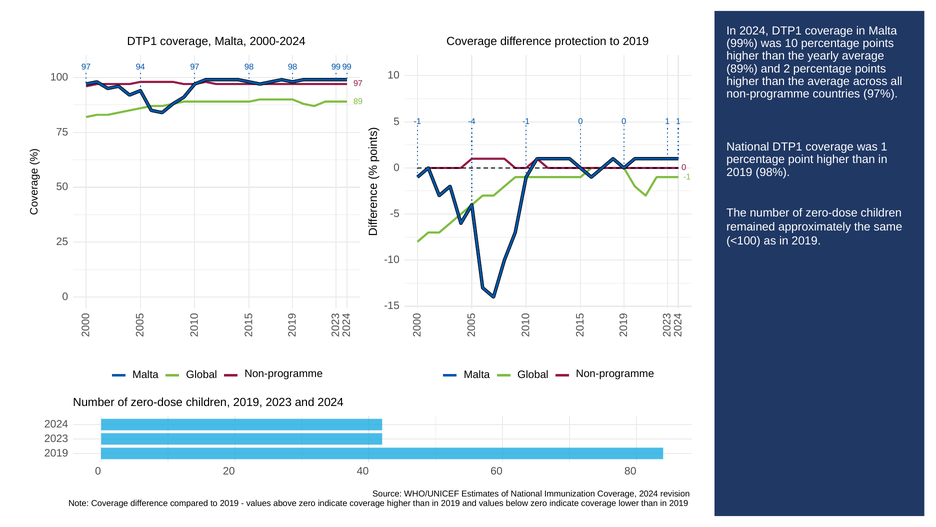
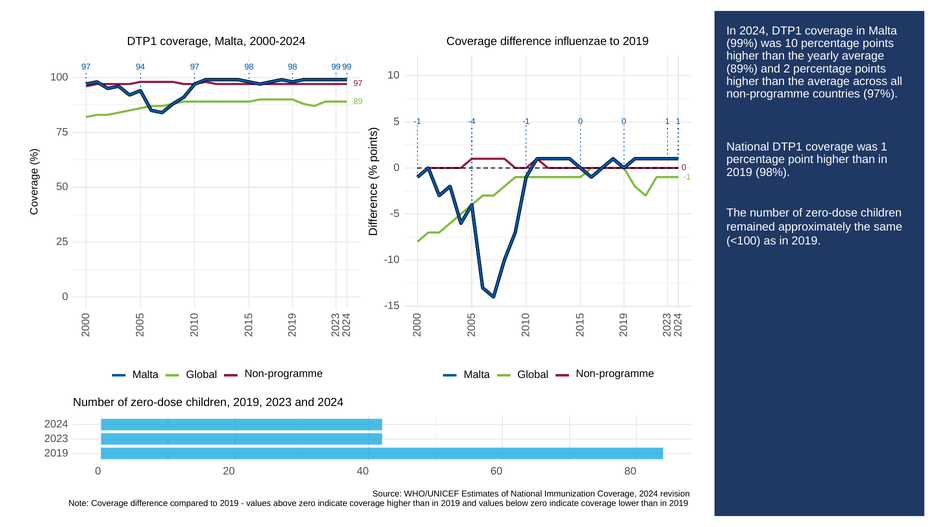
protection: protection -> influenzae (581, 41)
